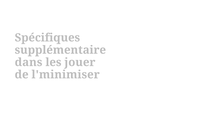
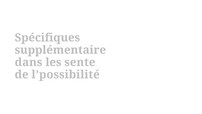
jouer: jouer -> sente (80, 62)
l'minimiser: l'minimiser -> l'possibilité (66, 74)
